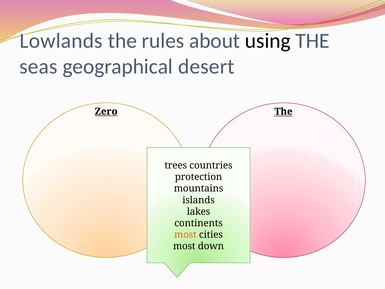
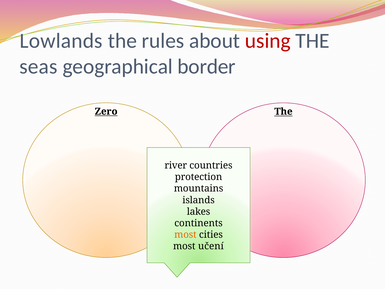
using colour: black -> red (268, 41)
desert: desert -> border (207, 66)
trees: trees -> river (176, 165)
down: down -> učení (211, 246)
